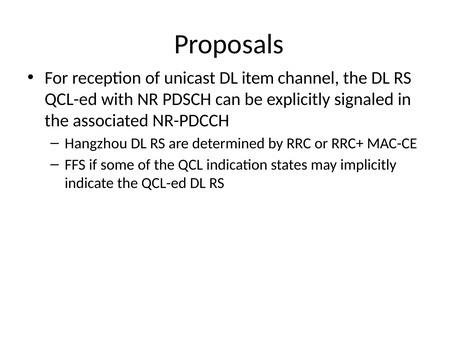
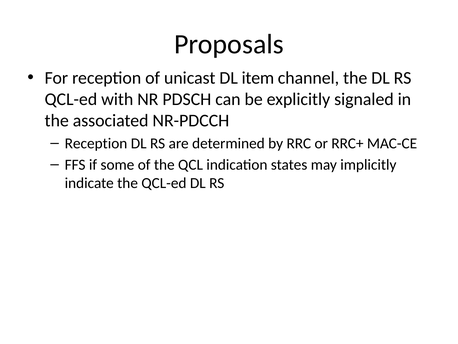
Hangzhou: Hangzhou -> Reception (96, 143)
